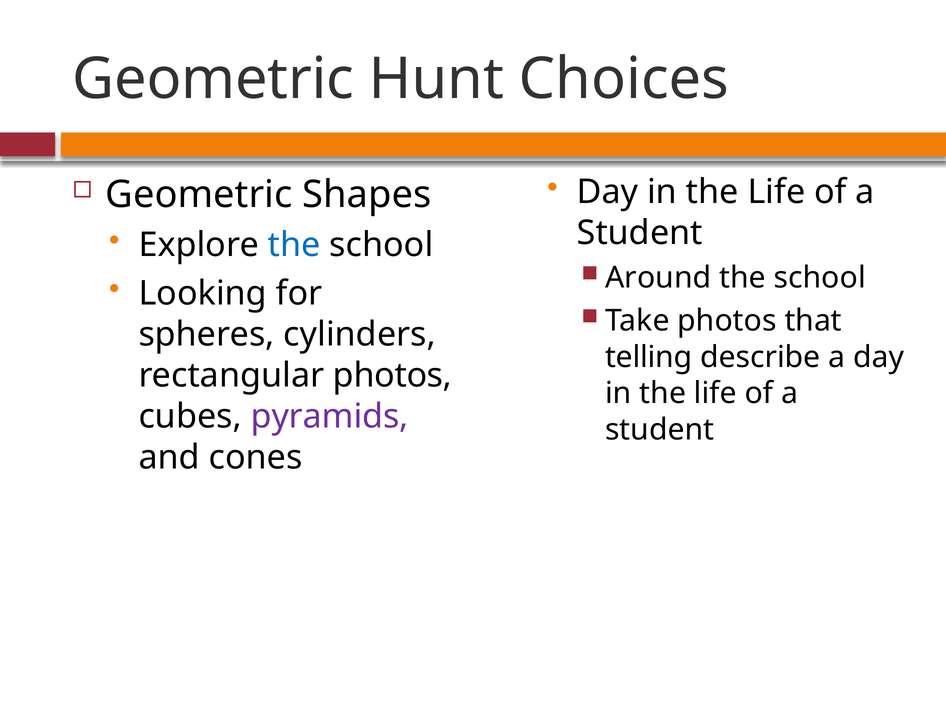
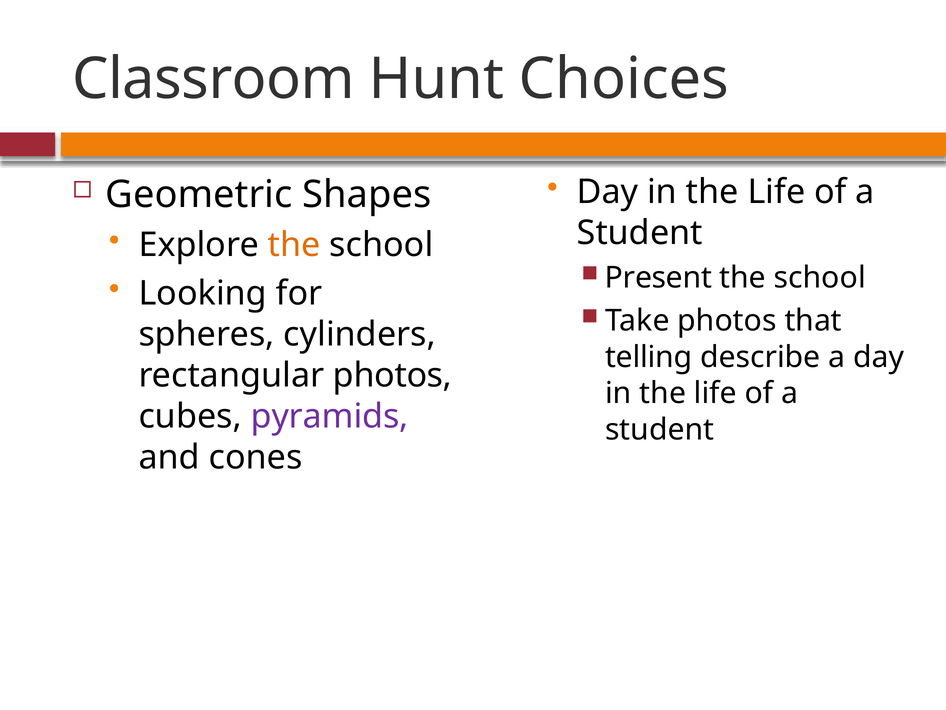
Geometric: Geometric -> Classroom (213, 79)
the colour: blue -> orange (294, 245)
Around: Around -> Present (658, 278)
